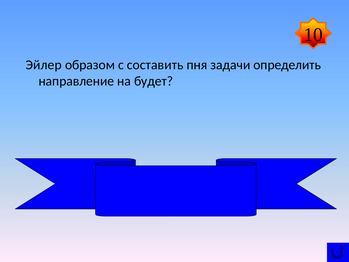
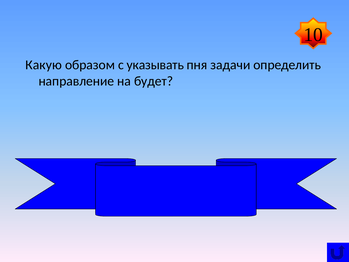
Эйлер: Эйлер -> Какую (44, 65)
составить: составить -> указывать (155, 65)
